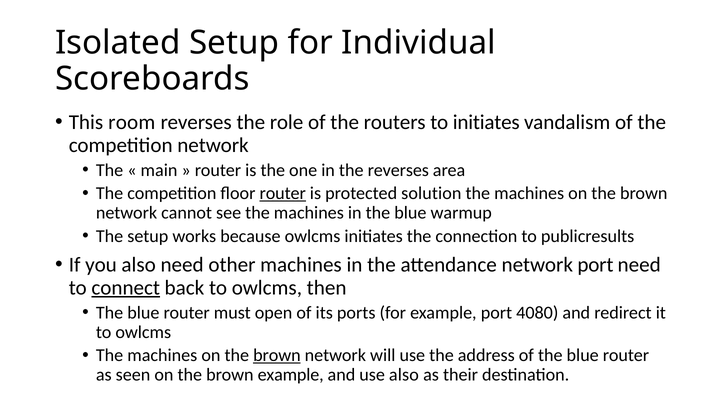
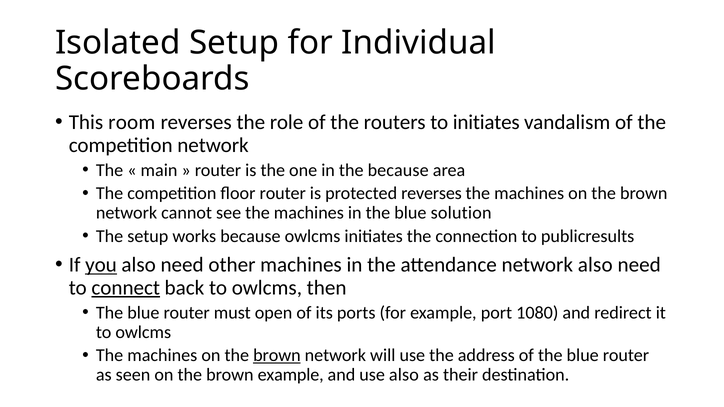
the reverses: reverses -> because (398, 170)
router underline: present -> none (283, 193)
protected solution: solution -> reverses (431, 193)
warmup: warmup -> solution (461, 213)
you underline: none -> present (101, 265)
network port: port -> also (595, 265)
4080: 4080 -> 1080 (537, 313)
